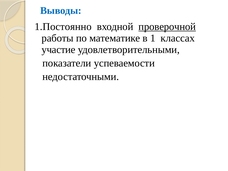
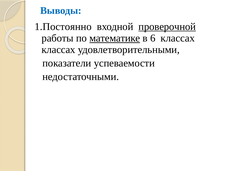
математике underline: none -> present (115, 38)
1: 1 -> 6 (153, 38)
участие: участие -> классах (58, 50)
